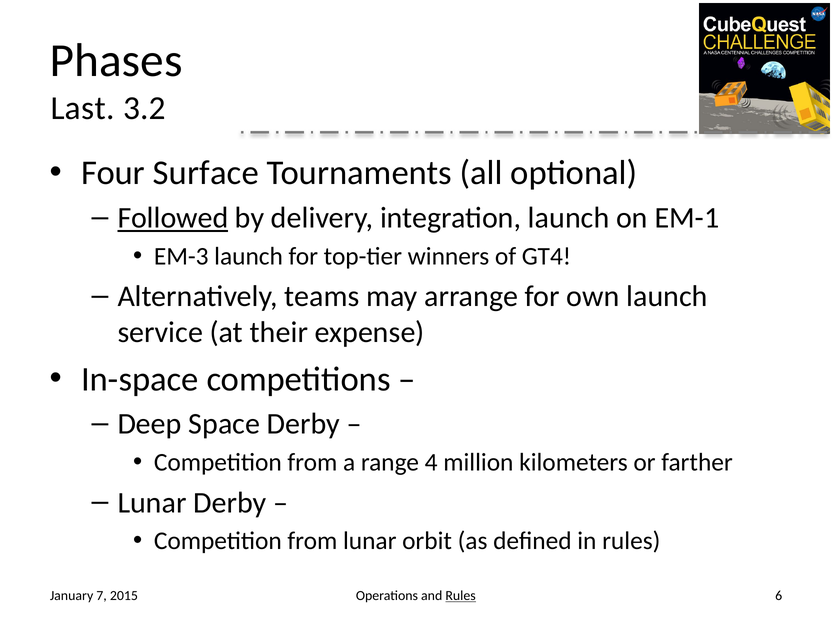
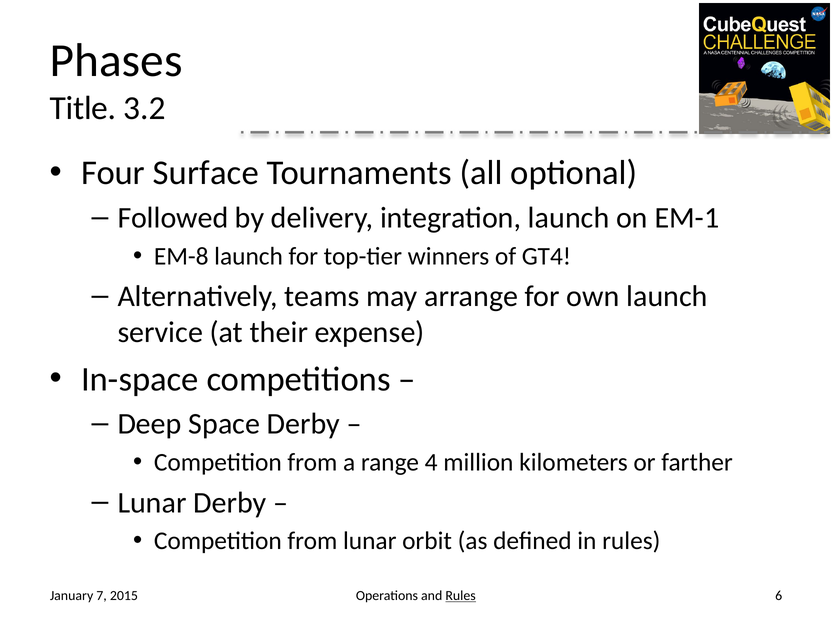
Last: Last -> Title (83, 108)
Followed underline: present -> none (173, 218)
EM-3: EM-3 -> EM-8 (181, 256)
